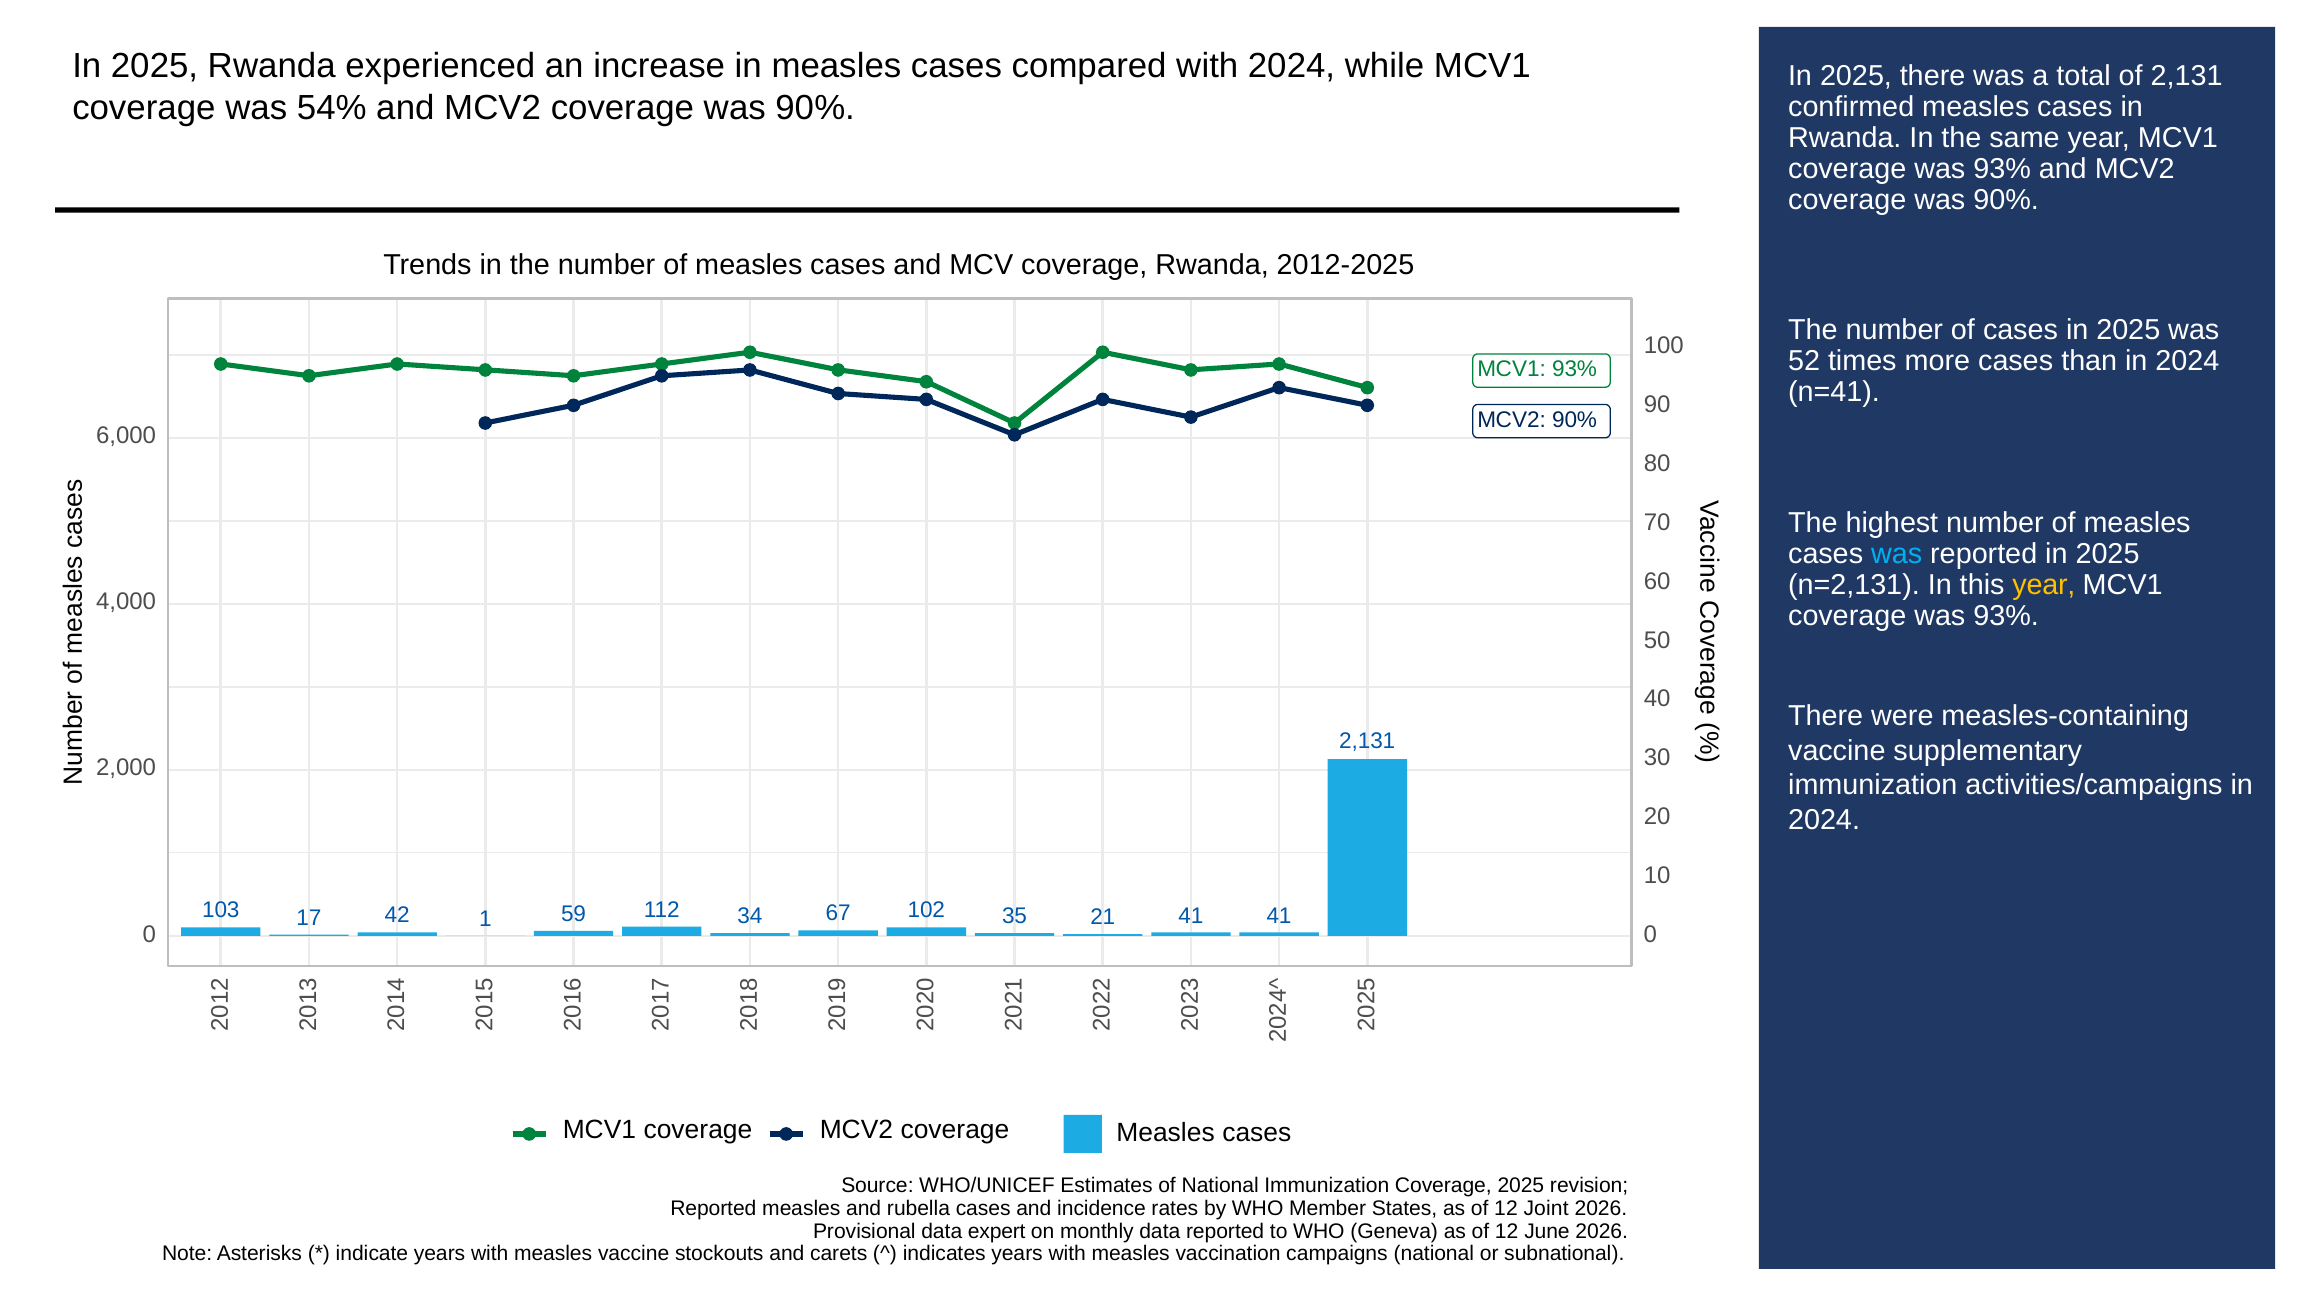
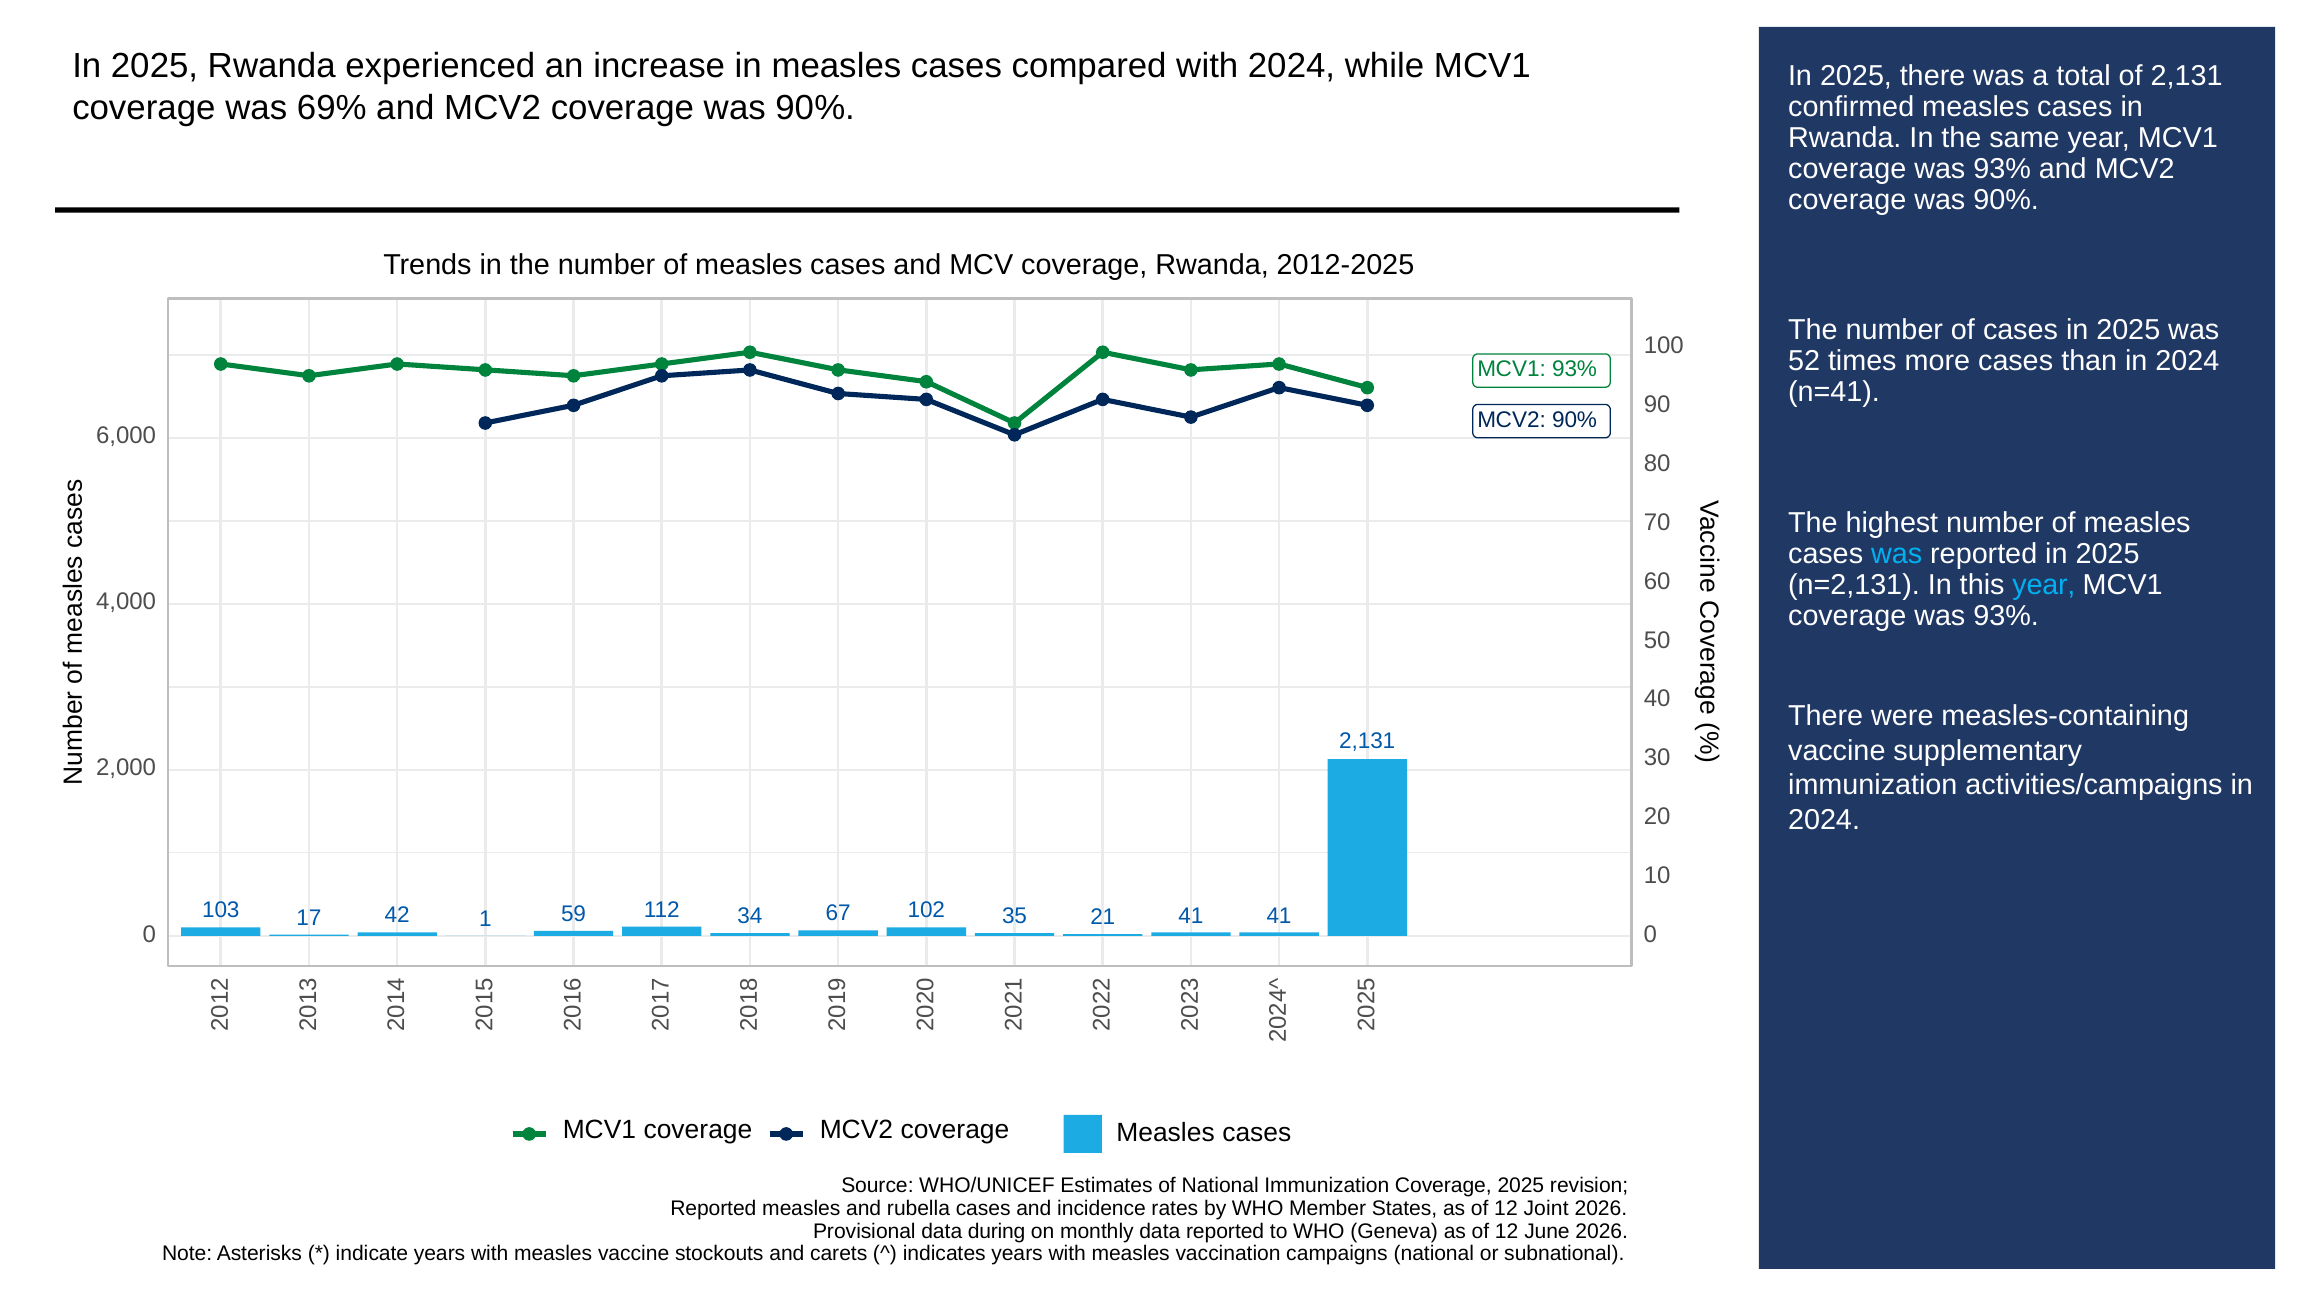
54%: 54% -> 69% (332, 108)
year colour: yellow -> light blue (2044, 585)
expert: expert -> during (997, 1231)
